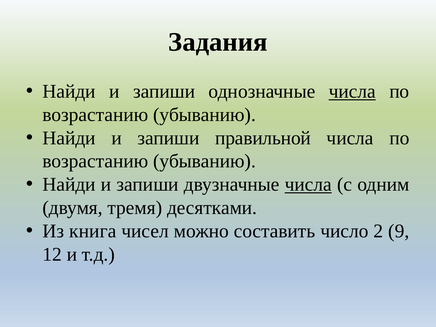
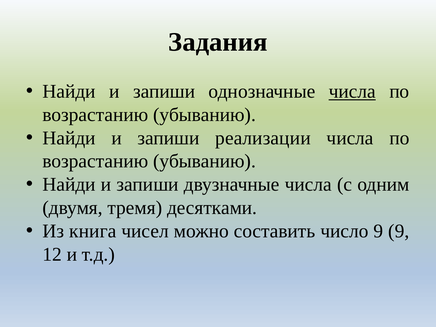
правильной: правильной -> реализации (263, 138)
числа underline: present -> none (308, 185)
число 2: 2 -> 9 (378, 231)
